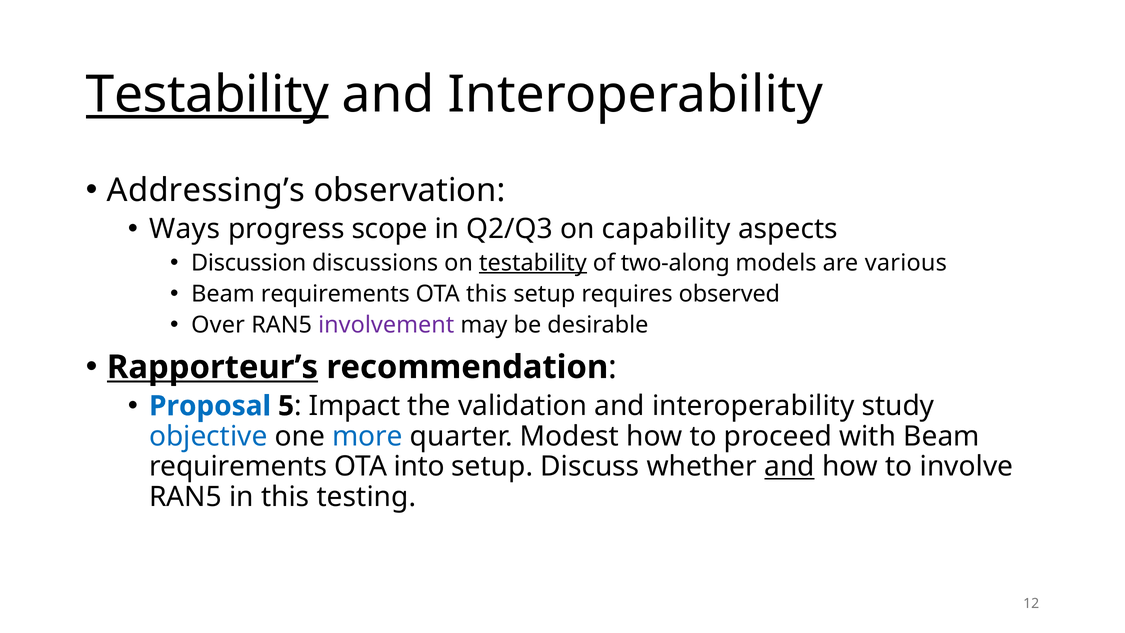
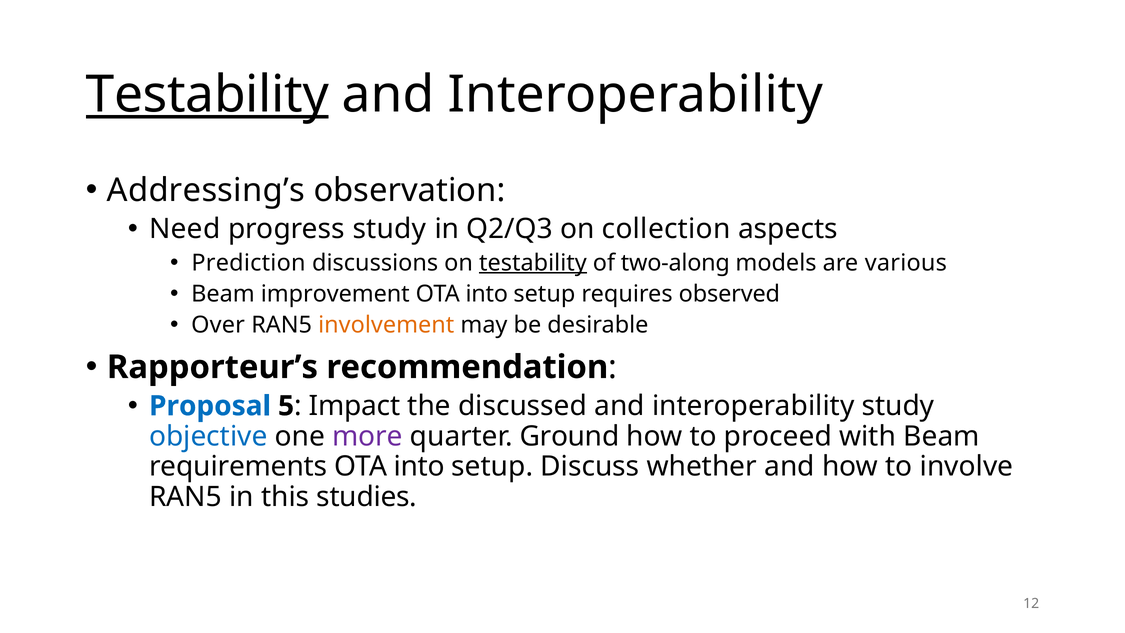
Ways: Ways -> Need (185, 229)
progress scope: scope -> study (389, 229)
capability: capability -> collection (666, 229)
Discussion: Discussion -> Prediction (248, 263)
requirements: requirements -> improvement (335, 294)
this: this -> into (487, 294)
involvement colour: purple -> orange (386, 325)
Rapporteur’s underline: present -> none (212, 367)
validation: validation -> discussed (523, 406)
more colour: blue -> purple (367, 436)
Modest: Modest -> Ground (569, 436)
and underline: present -> none (790, 467)
testing: testing -> studies (367, 497)
